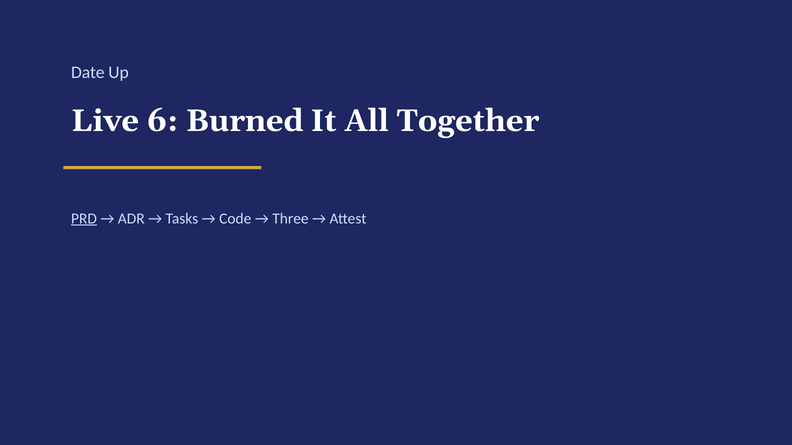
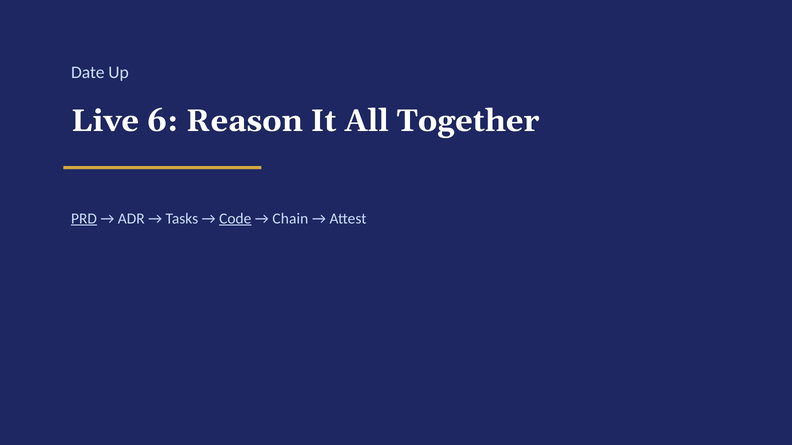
Burned: Burned -> Reason (244, 121)
Code underline: none -> present (235, 219)
Three: Three -> Chain (290, 219)
